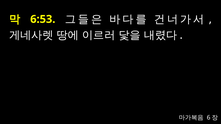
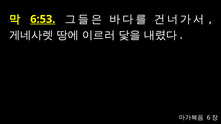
6:53 underline: none -> present (43, 19)
